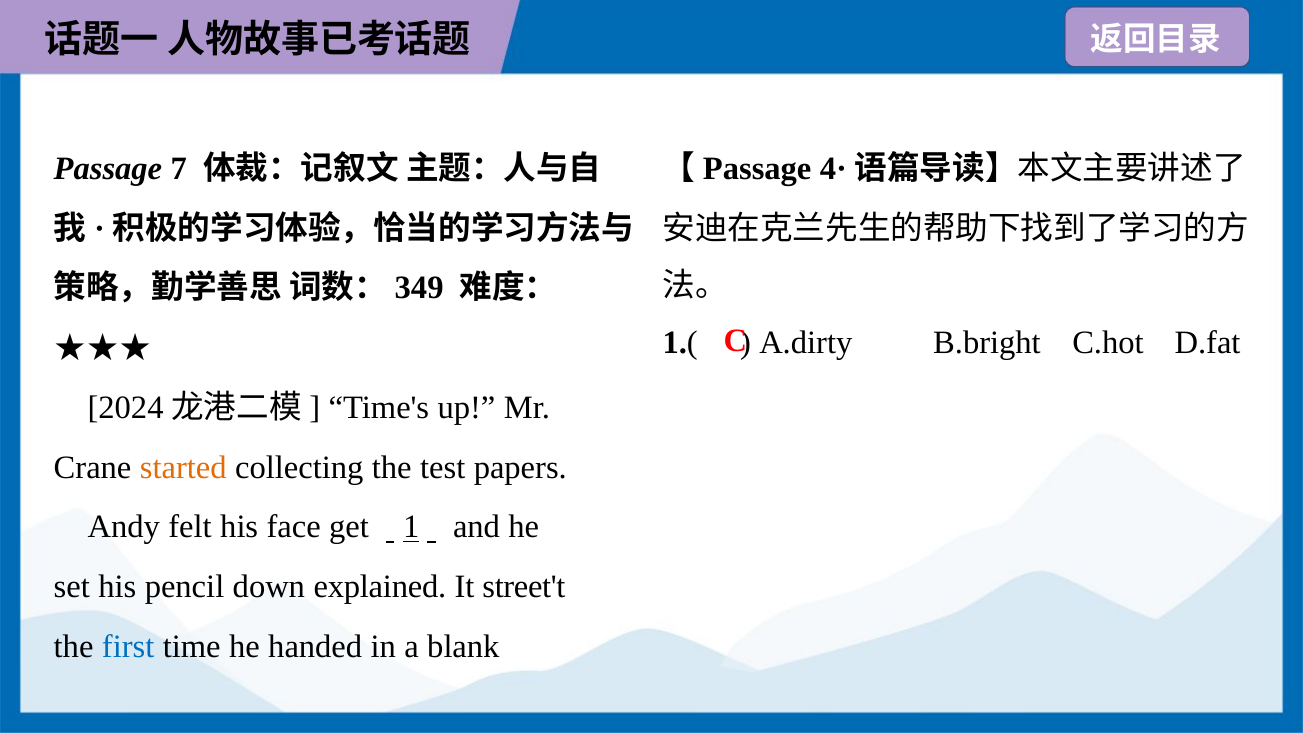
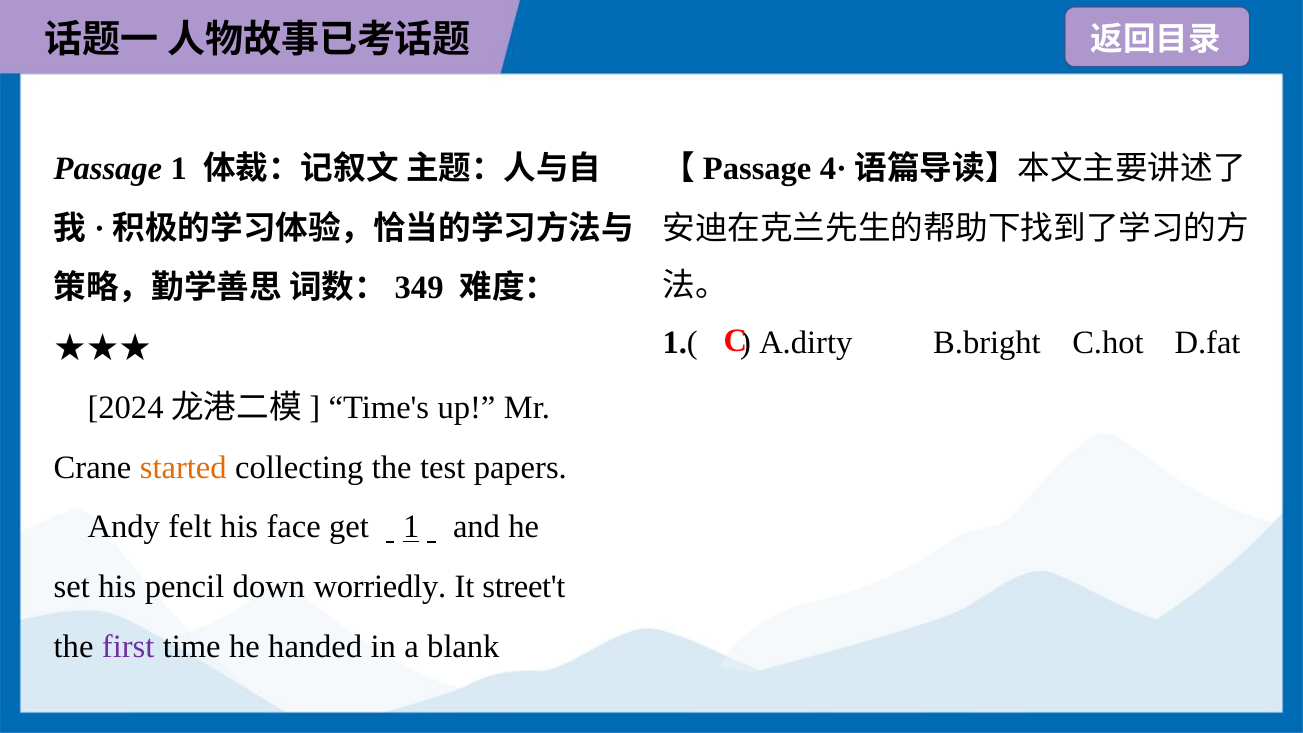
Passage 7: 7 -> 1 (179, 169)
explained: explained -> worriedly (380, 587)
first colour: blue -> purple (128, 646)
